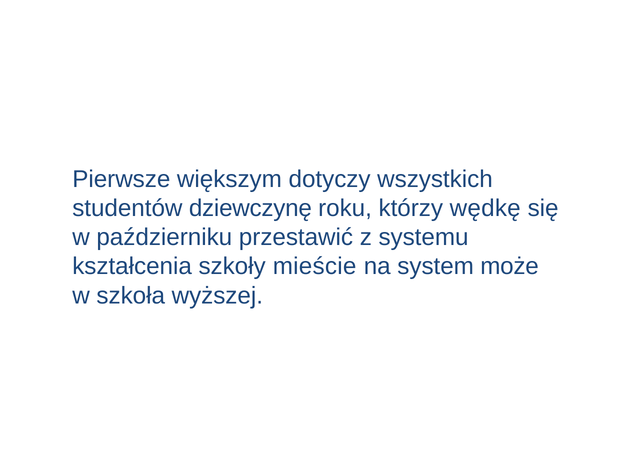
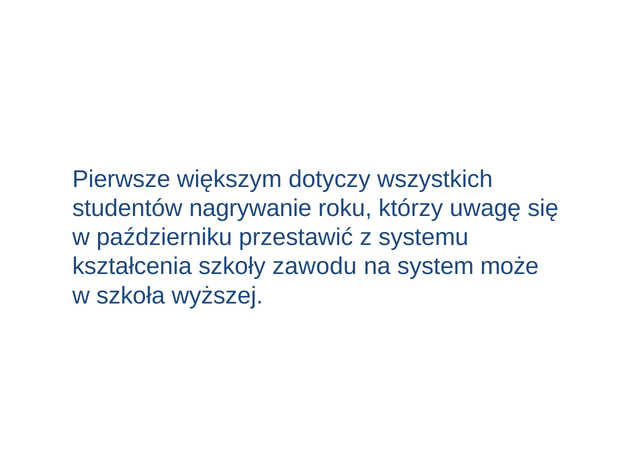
dziewczynę: dziewczynę -> nagrywanie (250, 208)
wędkę: wędkę -> uwagę (485, 208)
mieście: mieście -> zawodu (315, 267)
